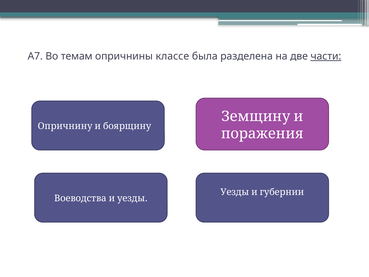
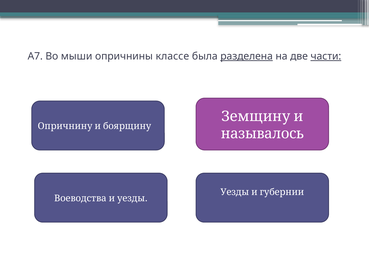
темам: темам -> мыши (77, 56)
разделена underline: none -> present (247, 56)
поражения: поражения -> называлось (262, 134)
